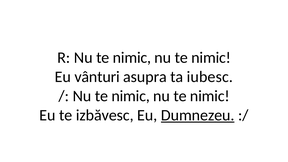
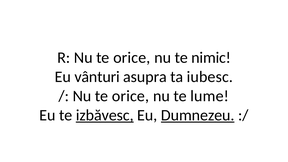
R Nu te nimic: nimic -> orice (132, 58)
nimic: nimic -> orice (130, 96)
nimic: nimic -> lume (210, 96)
izbăvesc underline: none -> present (105, 115)
